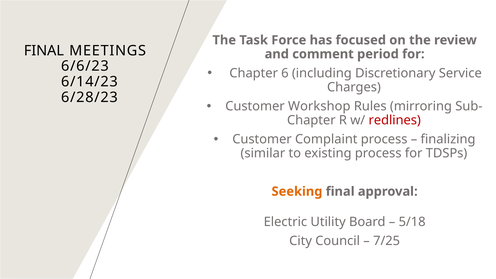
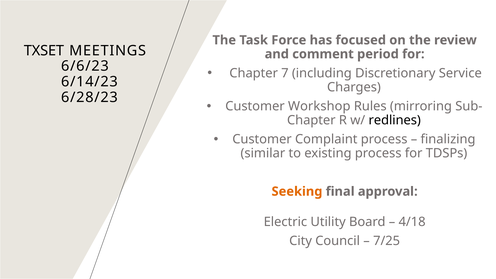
FINAL: FINAL -> TXSET (44, 51)
6: 6 -> 7 (285, 73)
redlines colour: red -> black (395, 120)
5/18: 5/18 -> 4/18 (412, 222)
